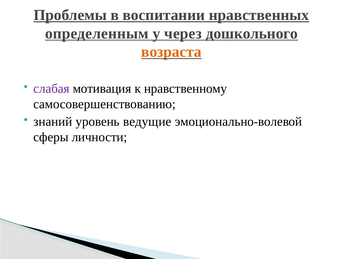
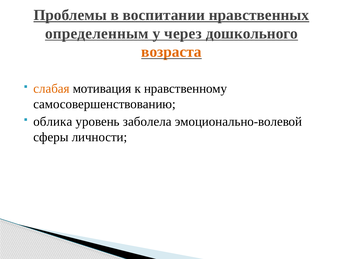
слабая colour: purple -> orange (51, 89)
знаний: знаний -> облика (53, 122)
ведущие: ведущие -> заболела (147, 122)
